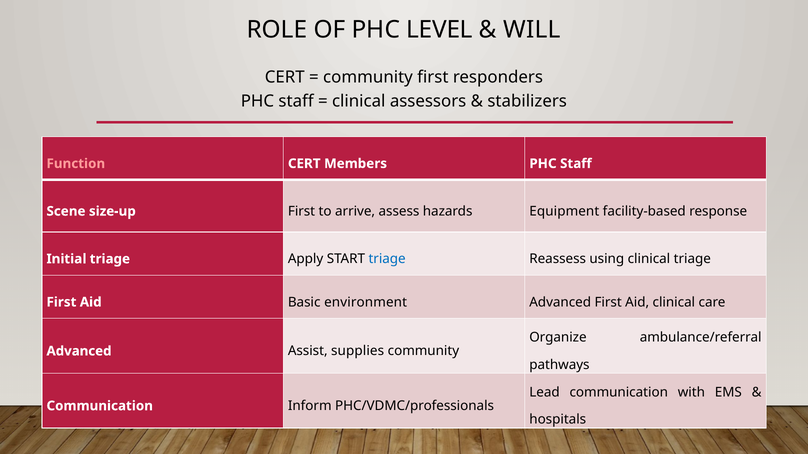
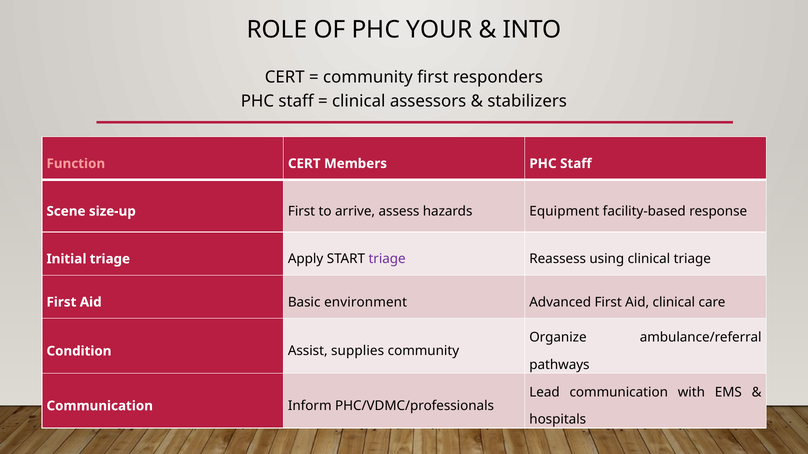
LEVEL: LEVEL -> YOUR (439, 30)
WILL: WILL -> INTO (532, 30)
triage colour: blue -> purple (387, 259)
Advanced: Advanced -> Condition (79, 351)
